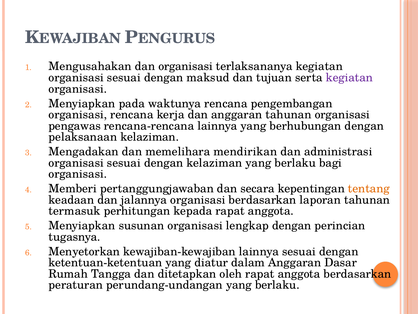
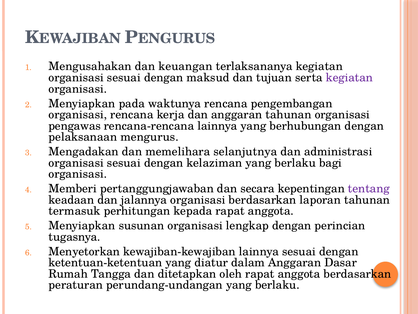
dan organisasi: organisasi -> keuangan (185, 66)
pelaksanaan kelaziman: kelaziman -> mengurus (150, 137)
mendirikan: mendirikan -> selanjutnya (245, 151)
tentang colour: orange -> purple (369, 188)
